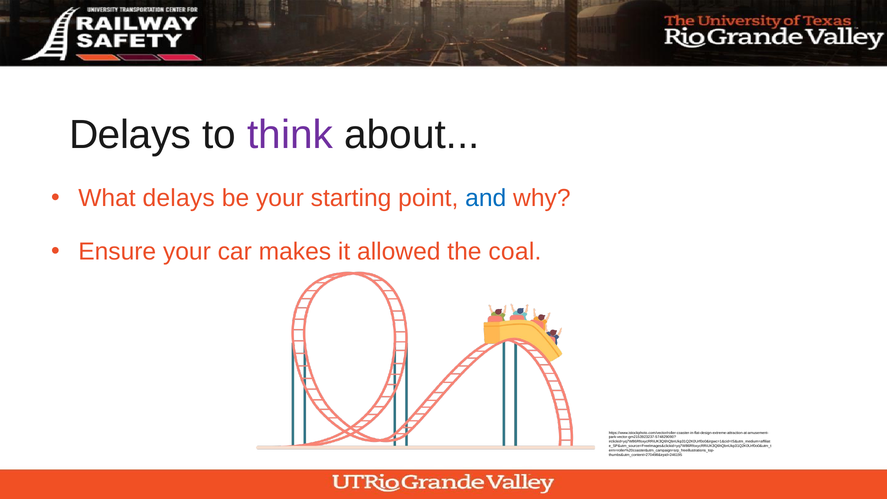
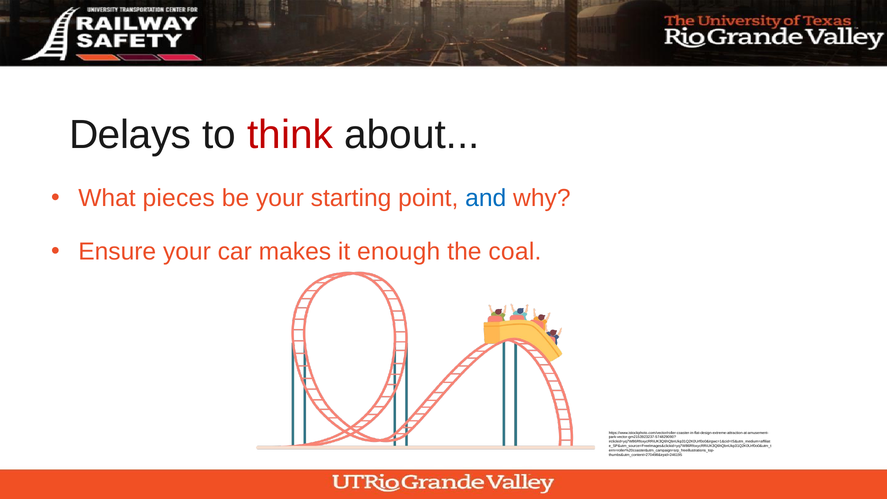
think colour: purple -> red (290, 135)
What delays: delays -> pieces (179, 198)
allowed: allowed -> enough (399, 252)
